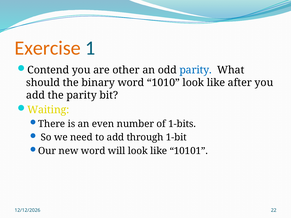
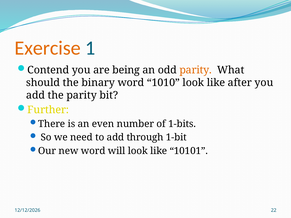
other: other -> being (126, 70)
parity colour: blue -> orange (196, 70)
Waiting: Waiting -> Further (48, 110)
